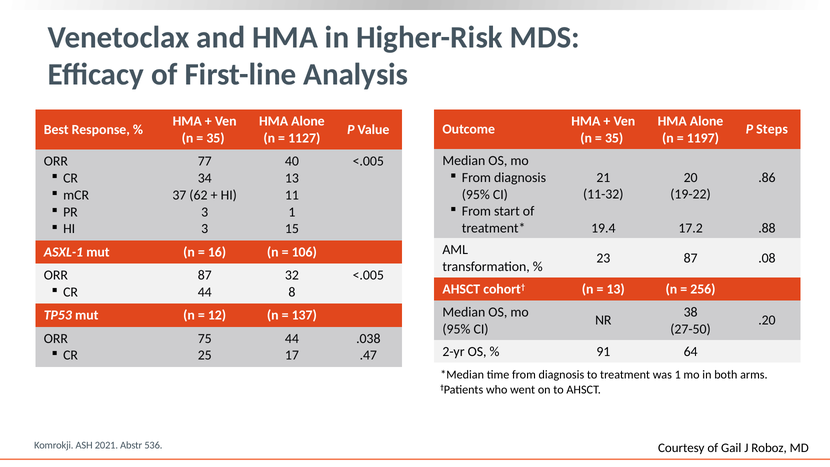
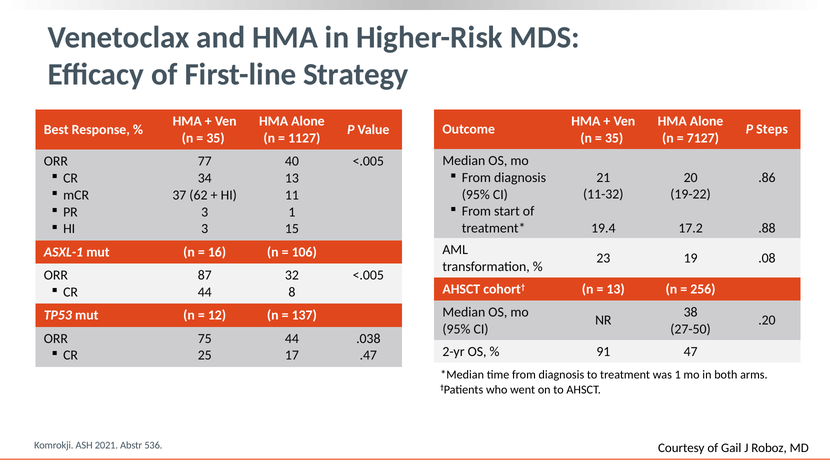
Analysis: Analysis -> Strategy (356, 75)
1197: 1197 -> 7127 (703, 138)
23 87: 87 -> 19 (691, 258)
64: 64 -> 47 (691, 351)
